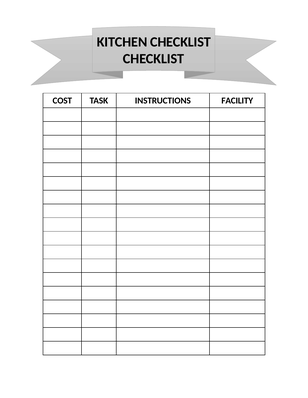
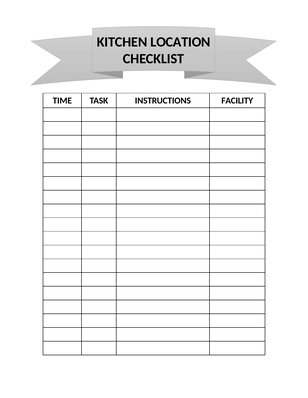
KITCHEN CHECKLIST: CHECKLIST -> LOCATION (180, 42)
COST: COST -> TIME (62, 101)
